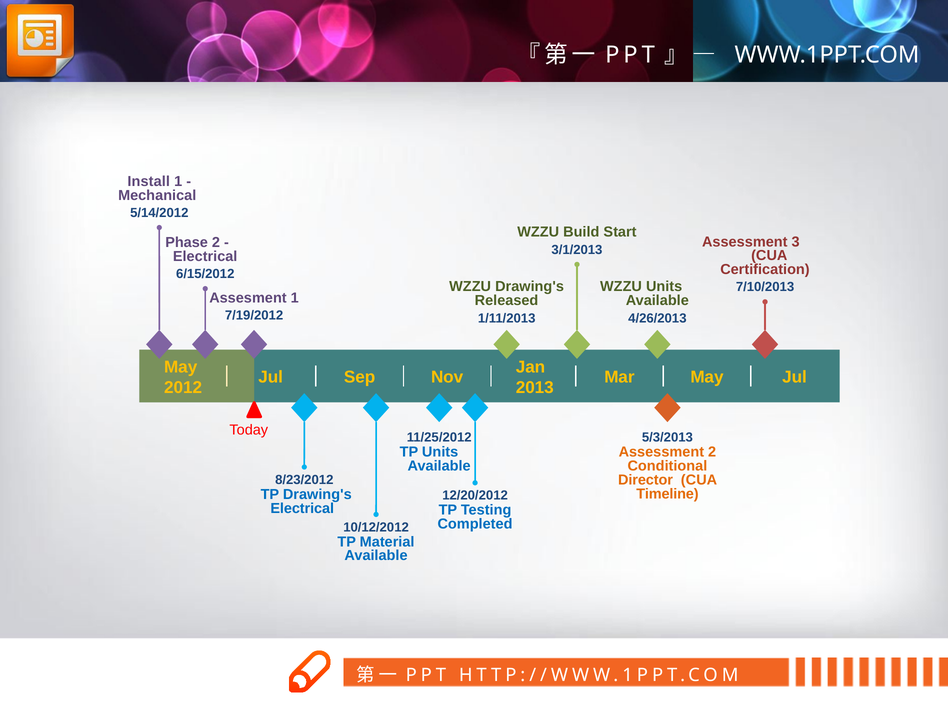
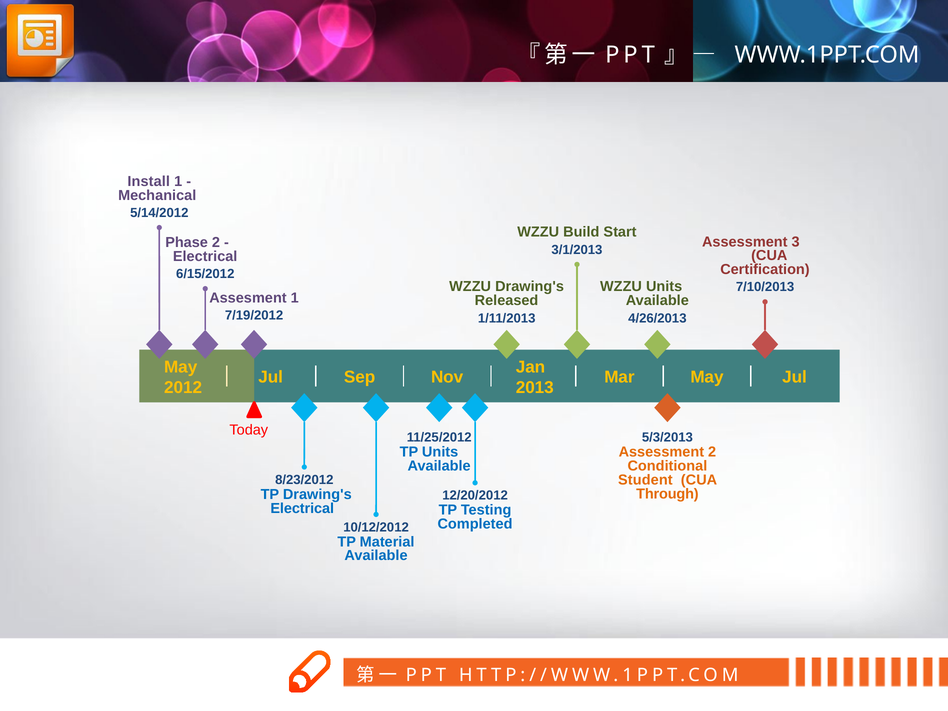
Director: Director -> Student (645, 480)
Timeline: Timeline -> Through (667, 494)
